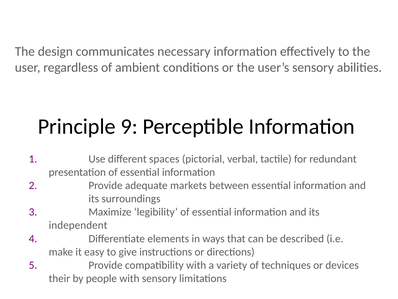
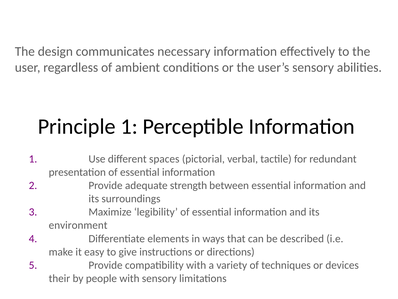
Principle 9: 9 -> 1 (129, 126)
markets: markets -> strength (189, 185)
independent: independent -> environment (78, 225)
